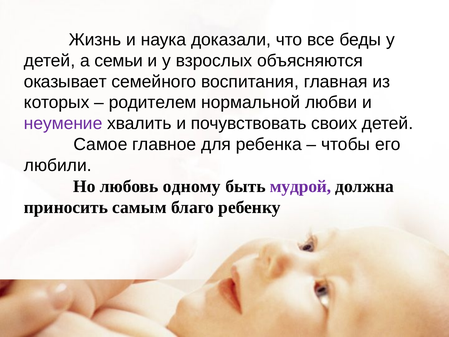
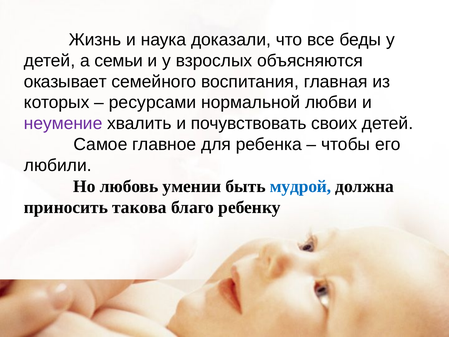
родителем: родителем -> ресурсами (153, 102)
одному: одному -> умении (192, 186)
мудрой colour: purple -> blue (301, 186)
самым: самым -> такова (139, 207)
